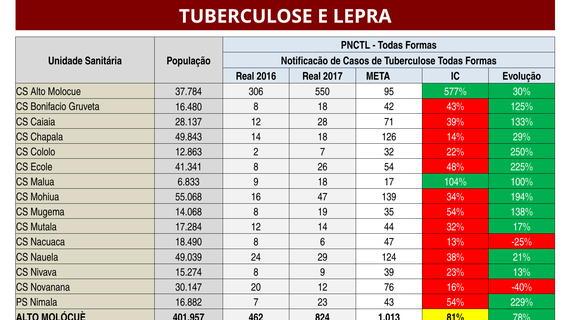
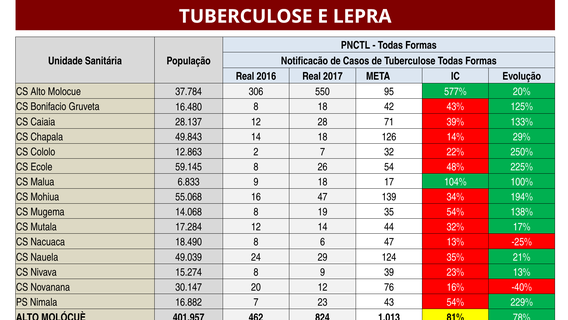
30%: 30% -> 20% (522, 92)
41.341: 41.341 -> 59.145 (189, 167)
38%: 38% -> 35% (455, 257)
